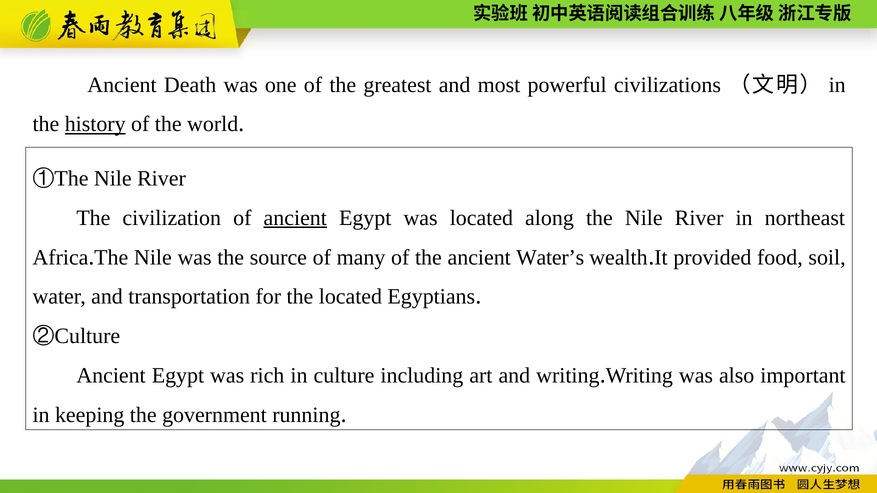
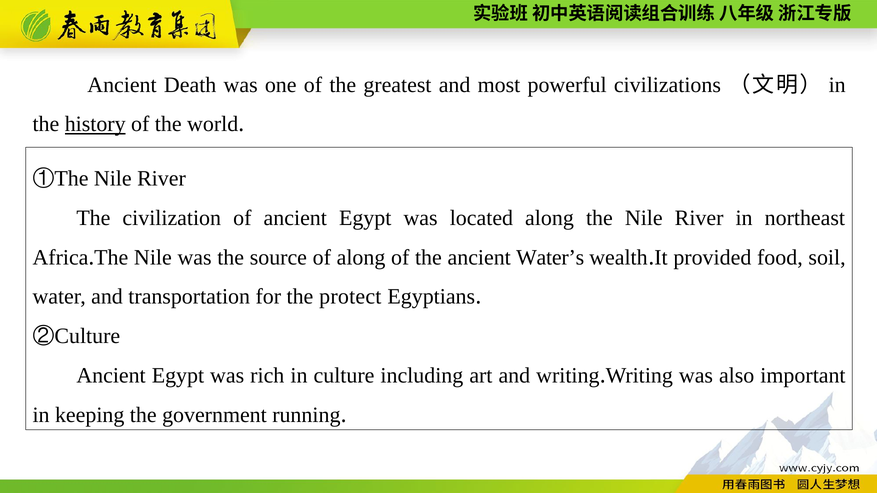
ancient underline: present -> none (295, 218)
of many: many -> along (361, 257)
the located: located -> protect (350, 297)
